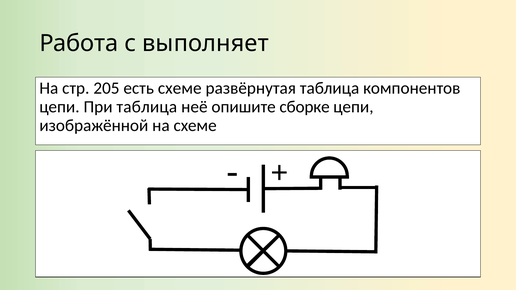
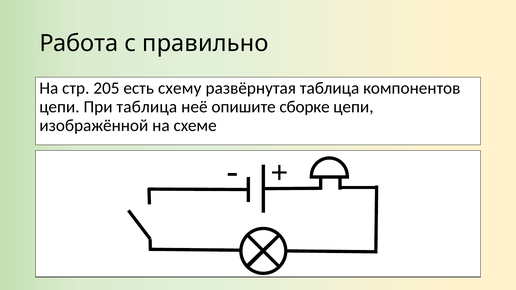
выполняет: выполняет -> правильно (205, 43)
есть схеме: схеме -> схему (180, 88)
